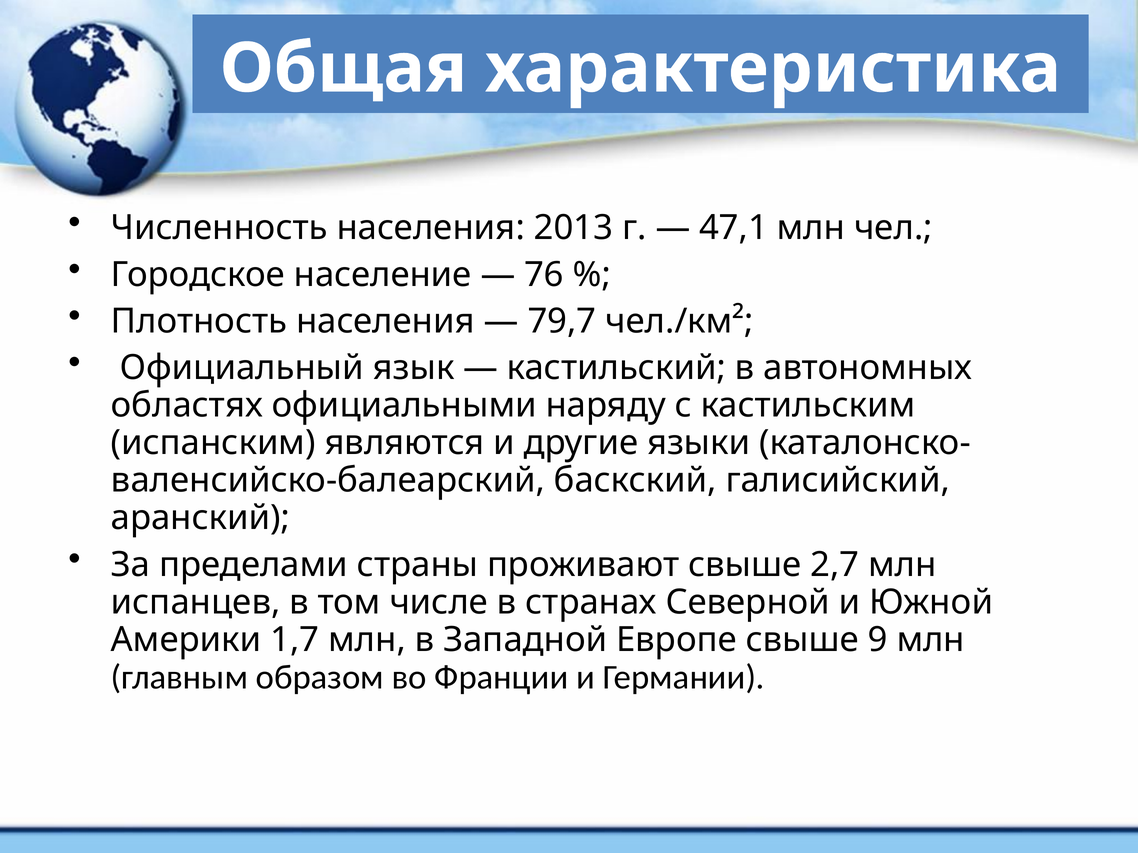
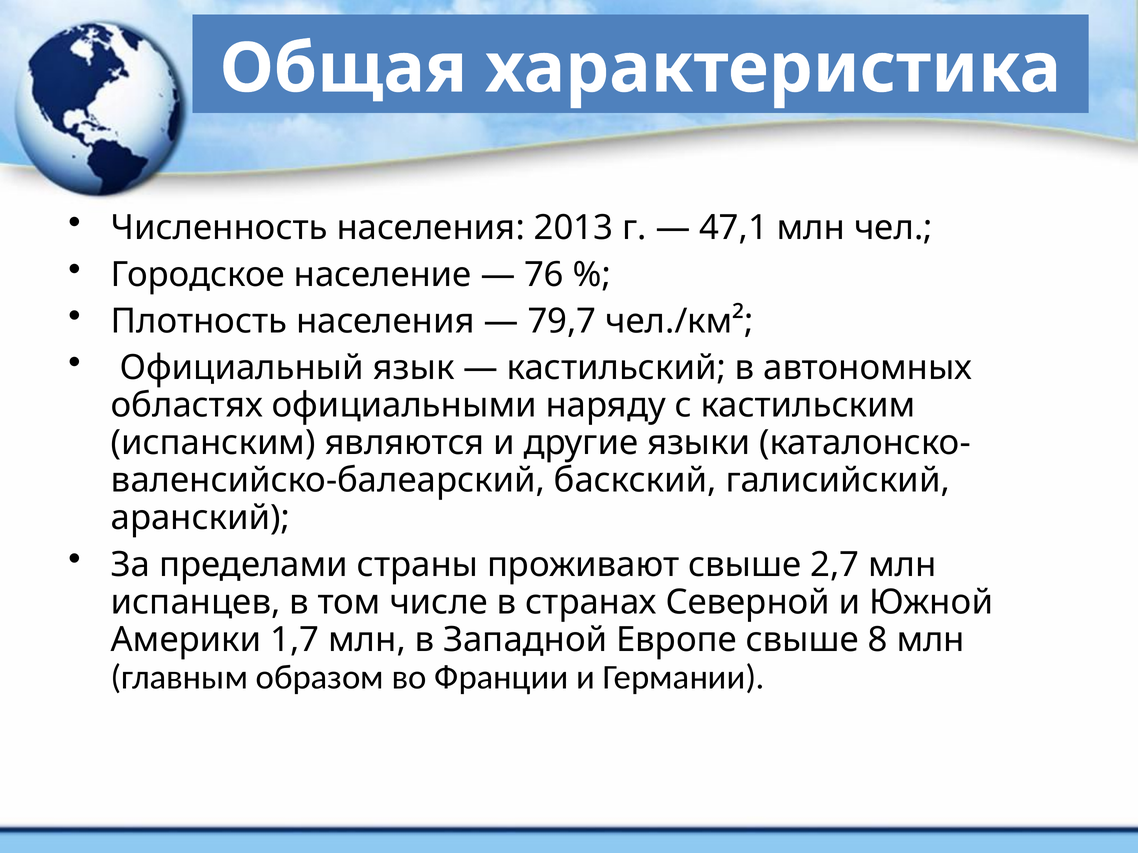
9: 9 -> 8 (878, 640)
